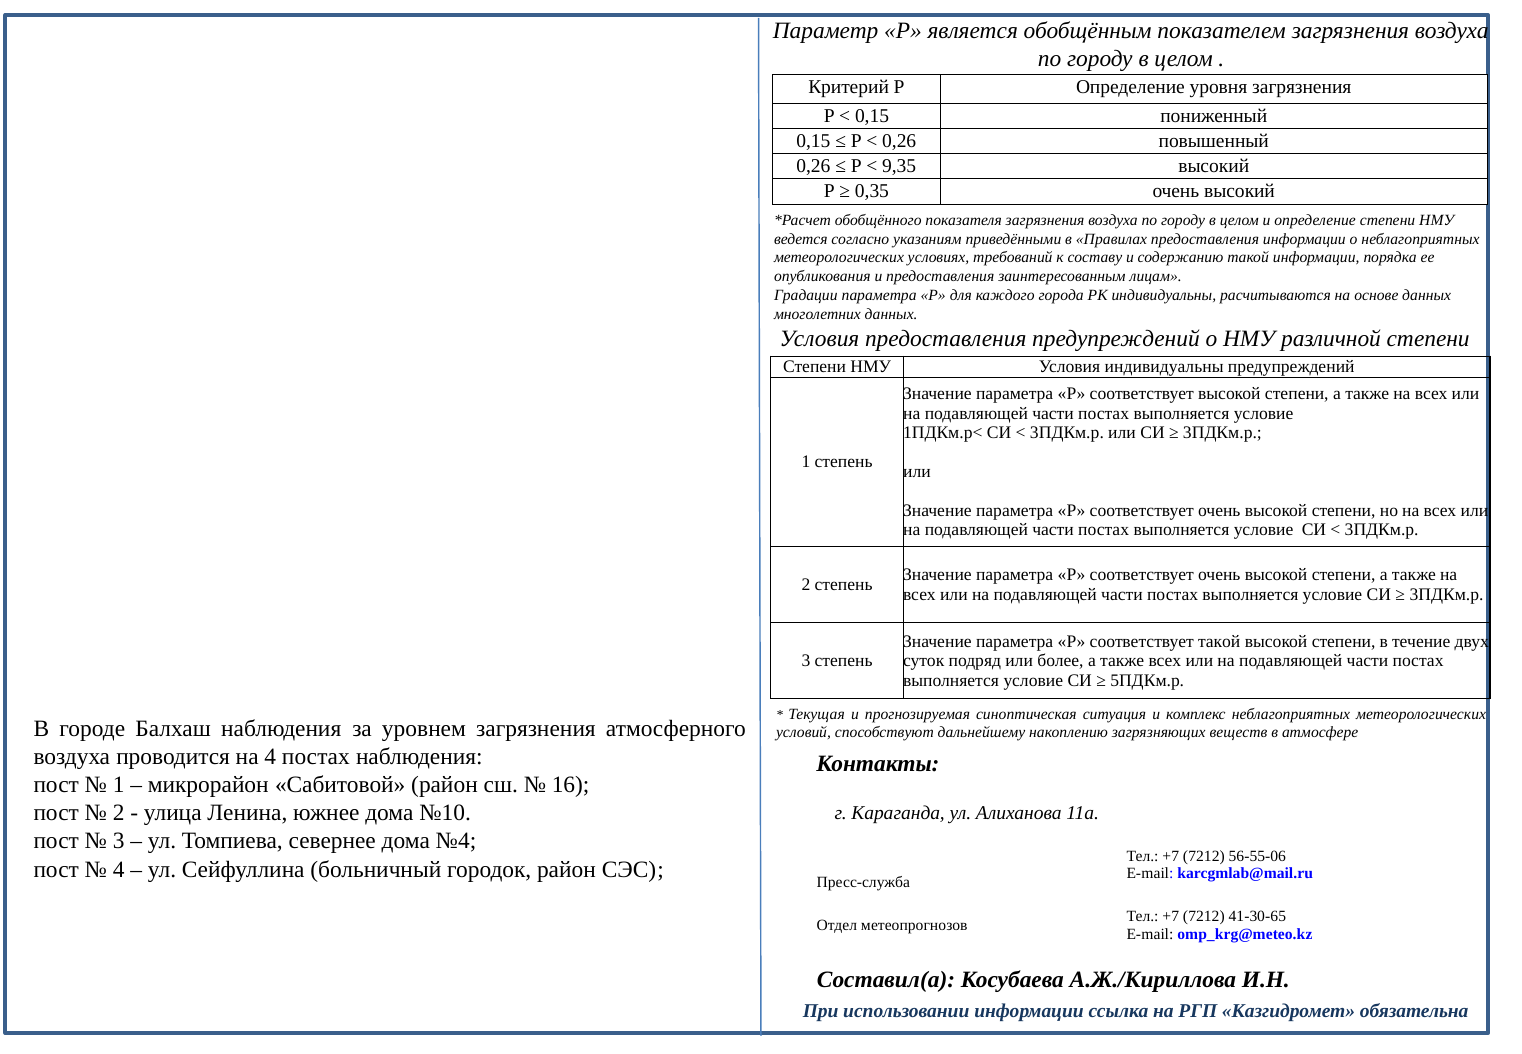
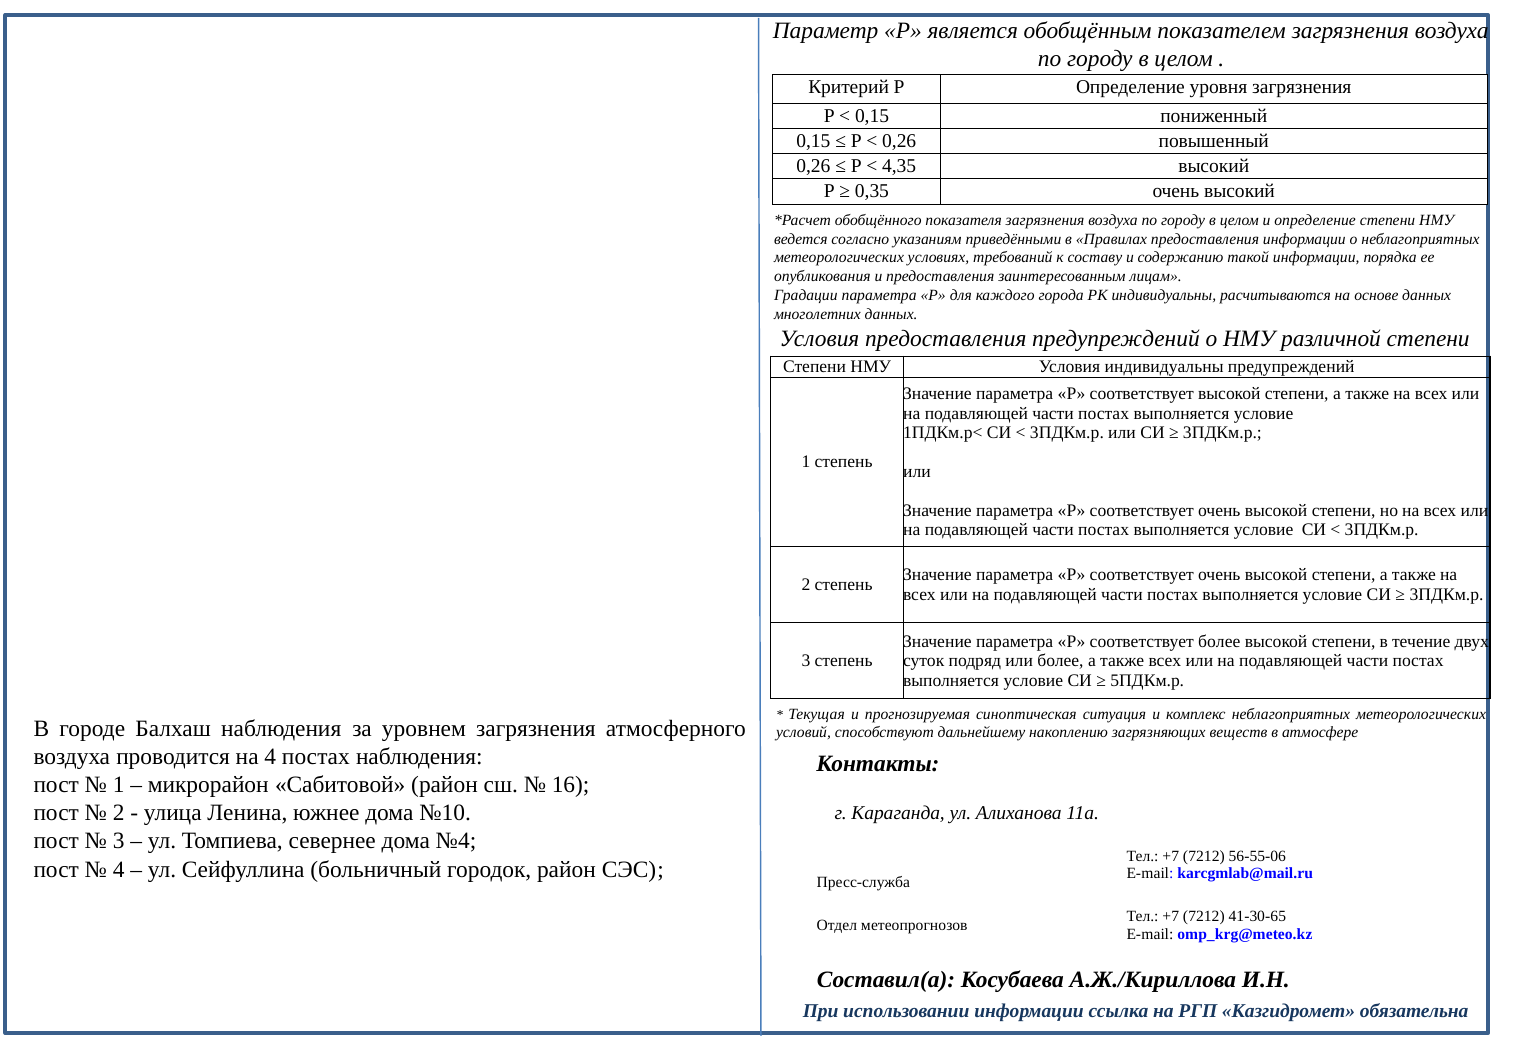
9,35: 9,35 -> 4,35 (899, 166)
соответствует такой: такой -> более (1219, 641)
